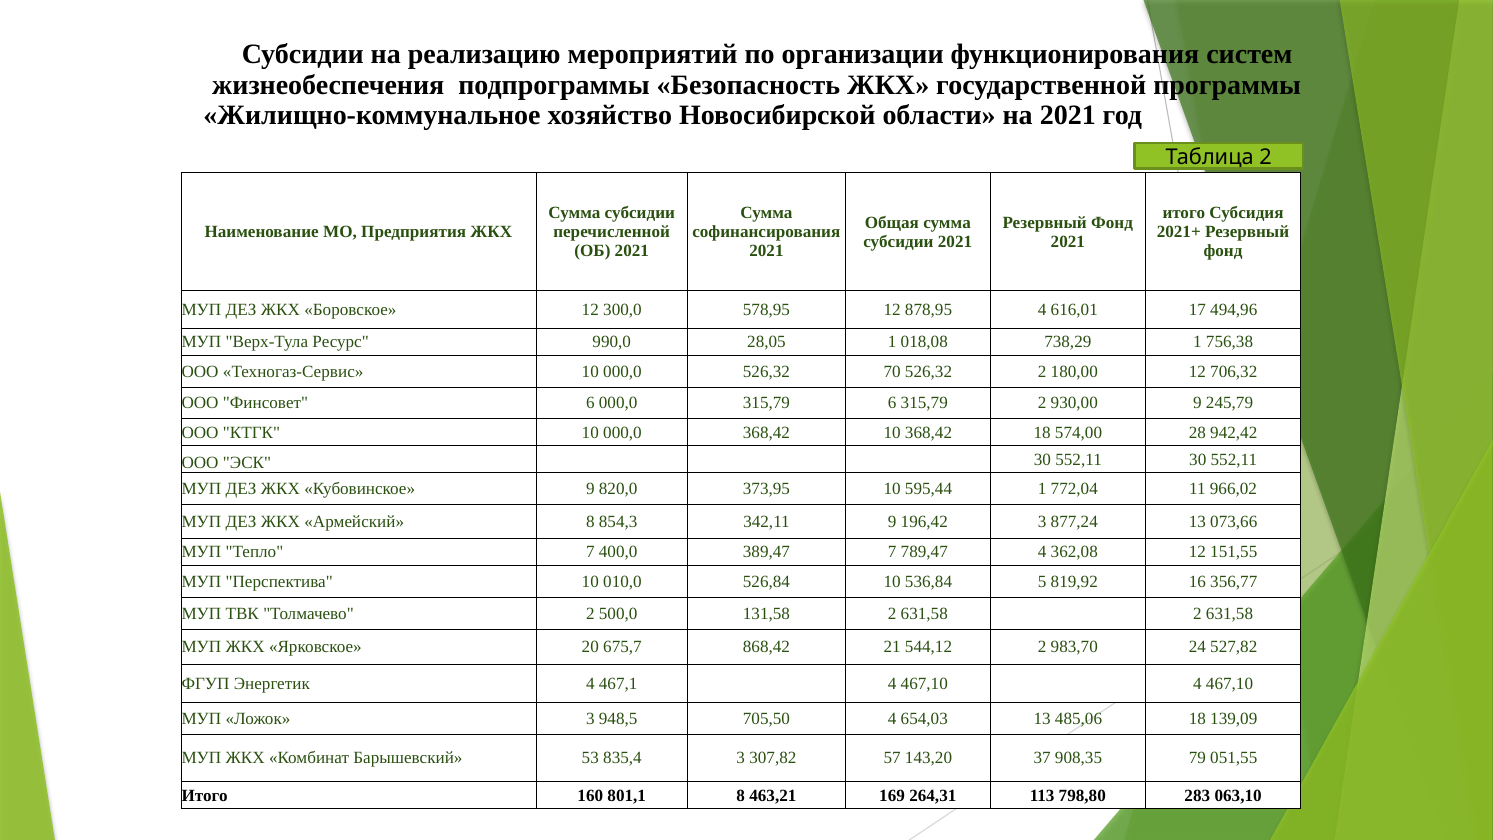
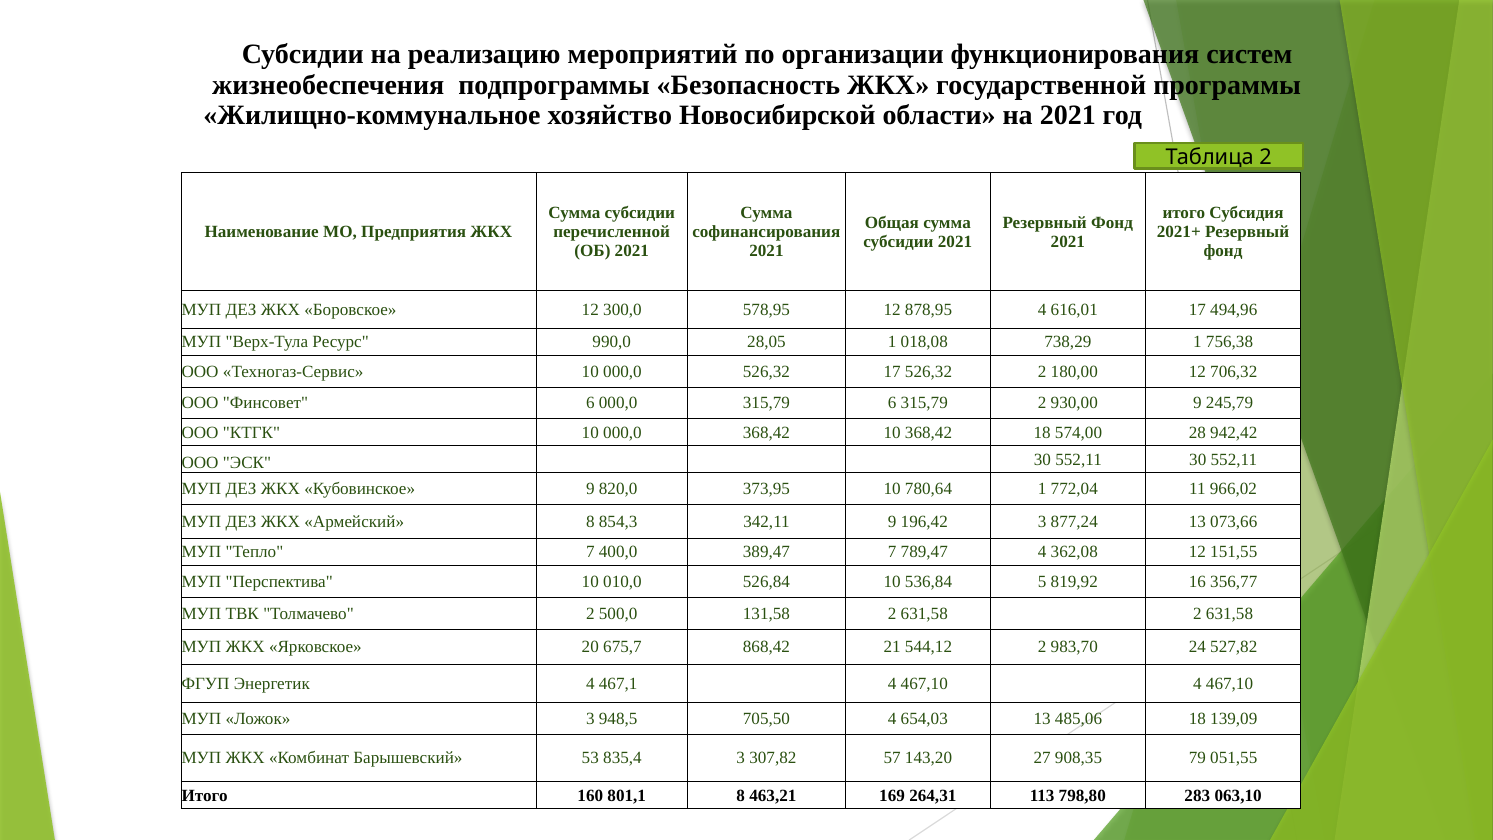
526,32 70: 70 -> 17 (892, 371)
595,44: 595,44 -> 780,64 (929, 489)
37: 37 -> 27 (1042, 758)
